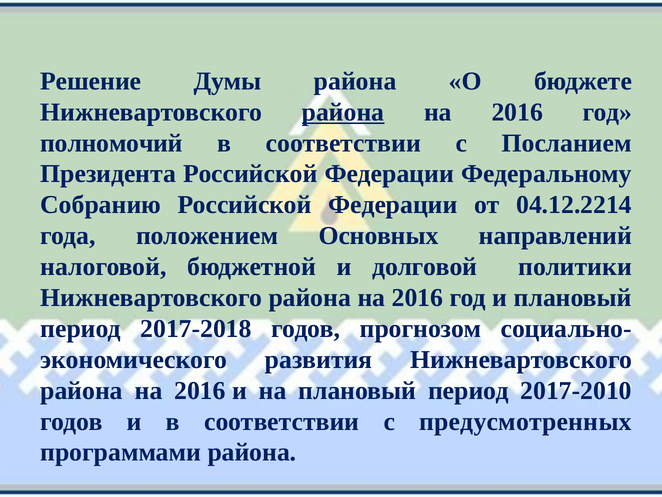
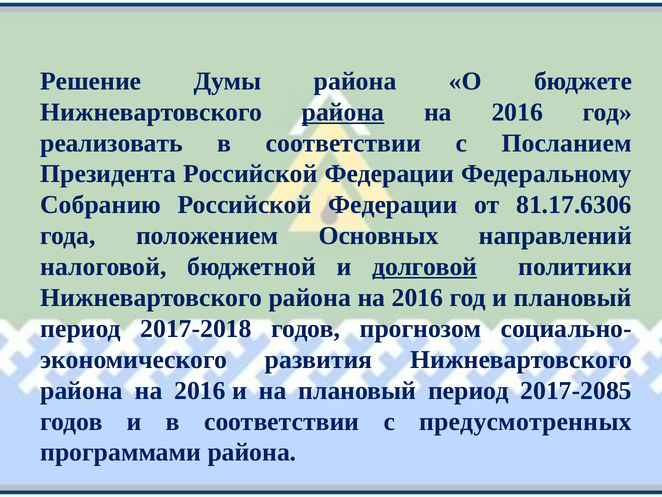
полномочий: полномочий -> реализовать (112, 143)
04.12.2214: 04.12.2214 -> 81.17.6306 (574, 205)
долговой underline: none -> present (425, 267)
2017-2010: 2017-2010 -> 2017-2085 (576, 390)
